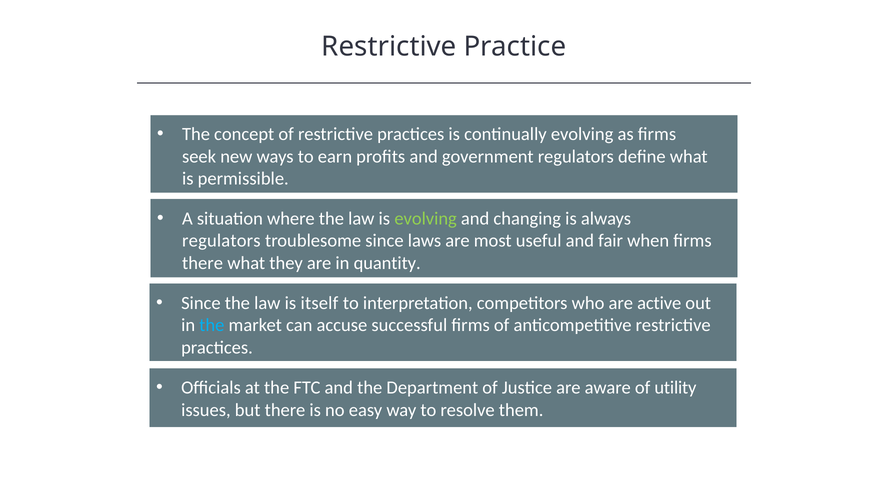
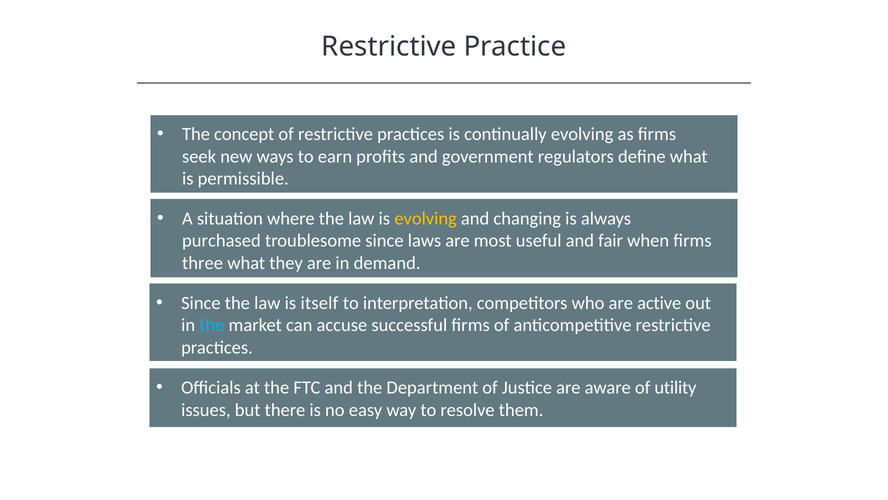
evolving colour: light green -> yellow (426, 218)
regulators: regulators -> purchased (221, 240)
there: there -> three (203, 263)
quantity: quantity -> demand (387, 263)
